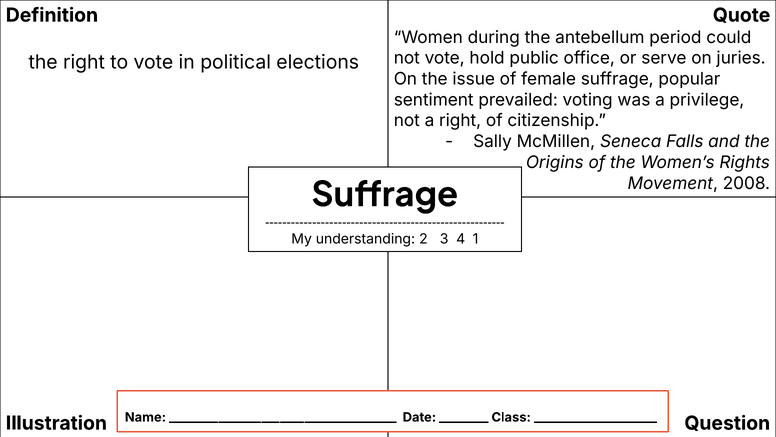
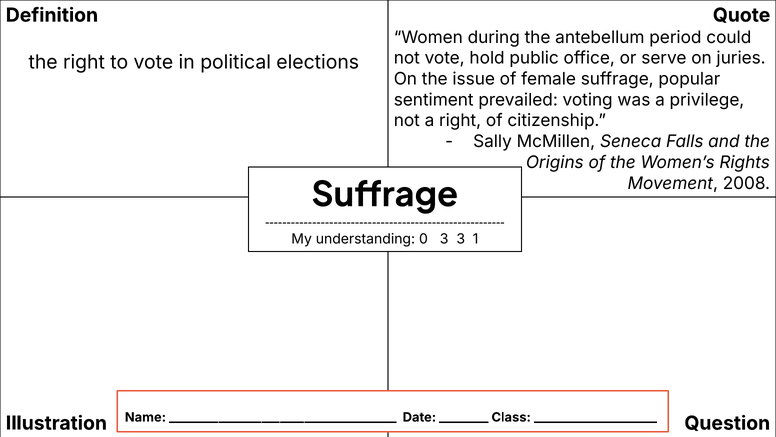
2: 2 -> 0 (423, 239)
3 4: 4 -> 3 (461, 239)
